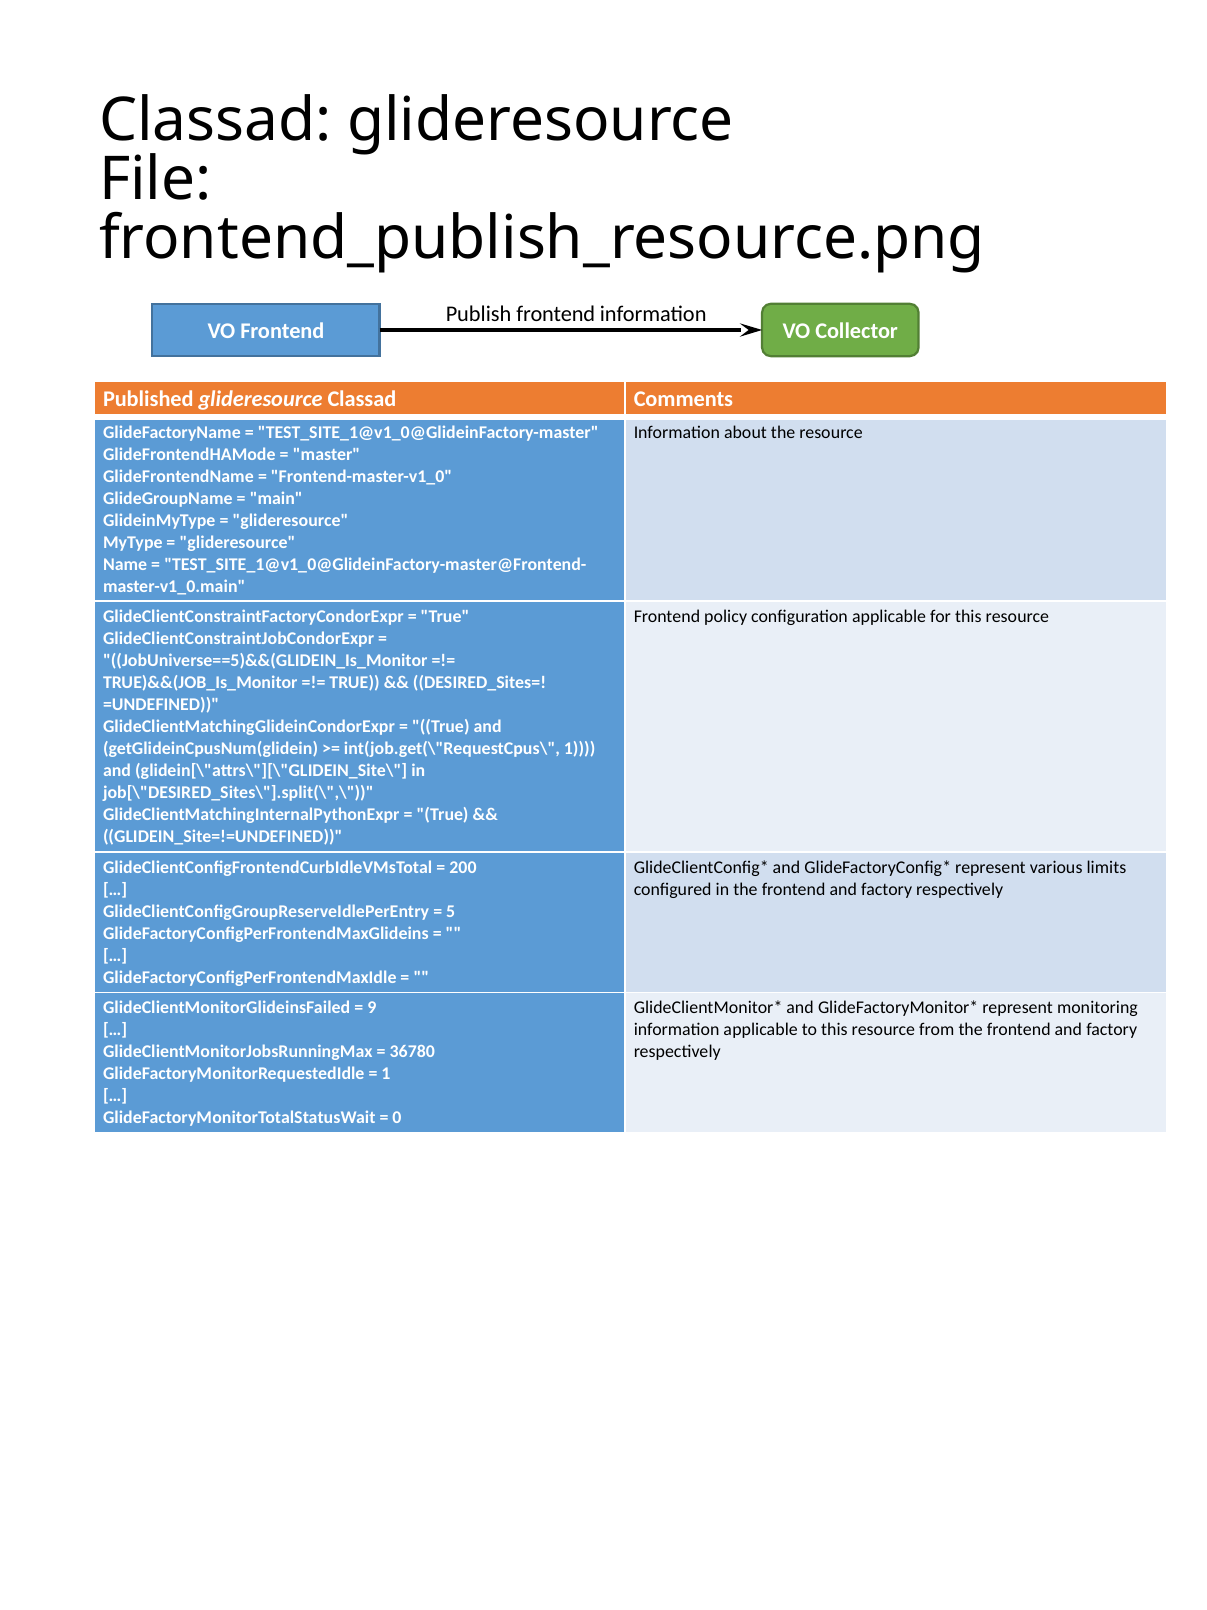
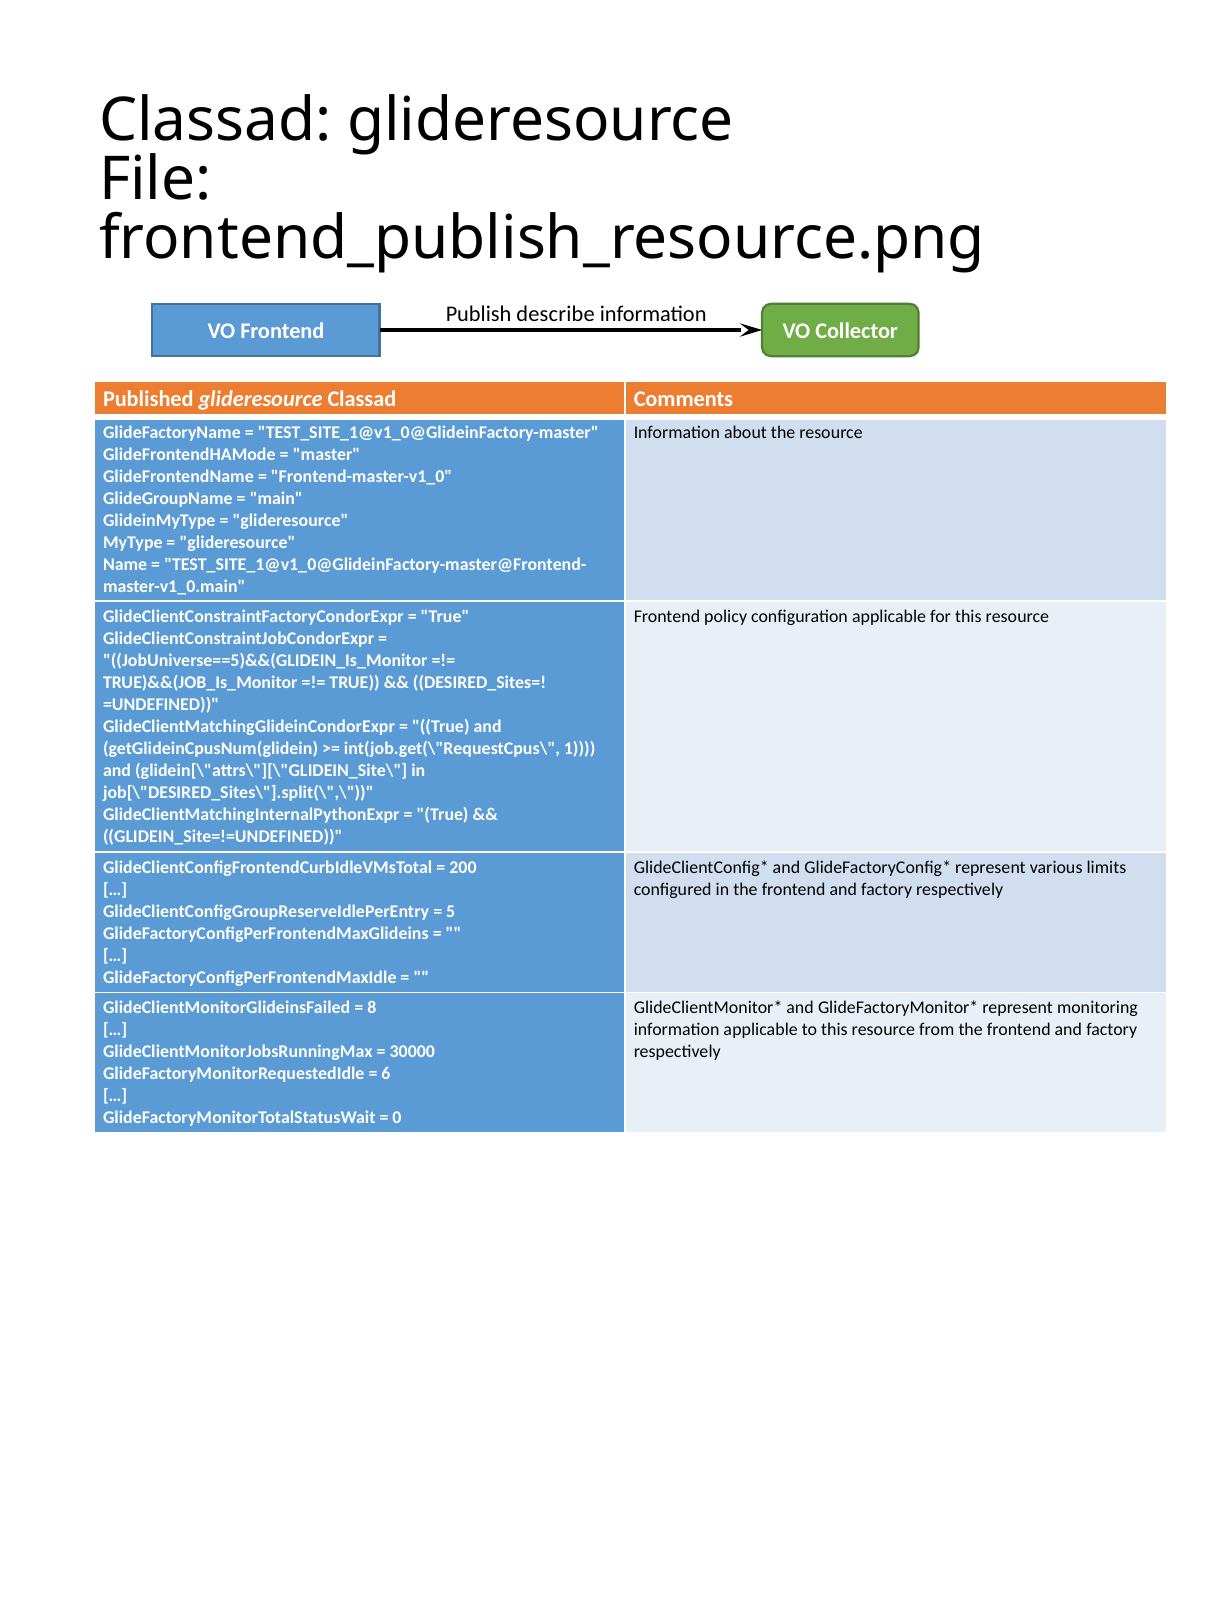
Publish frontend: frontend -> describe (556, 314)
9: 9 -> 8 (372, 1008)
36780: 36780 -> 30000 (412, 1052)
1: 1 -> 6 (386, 1074)
